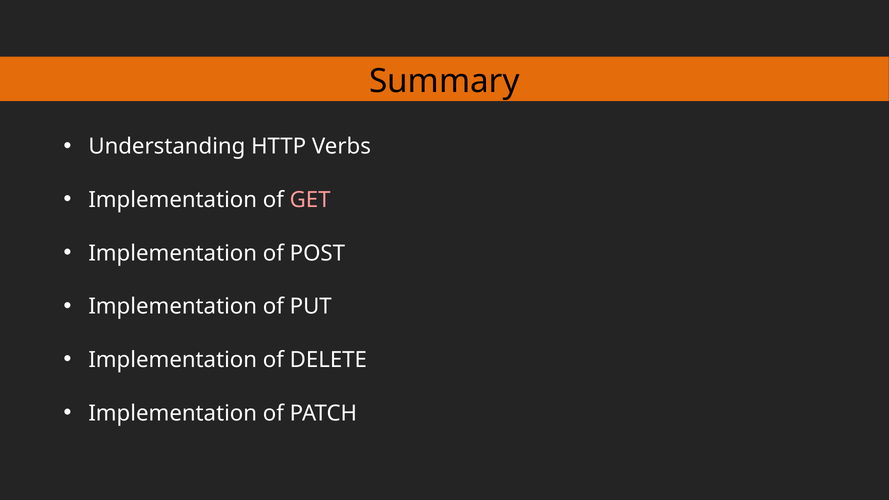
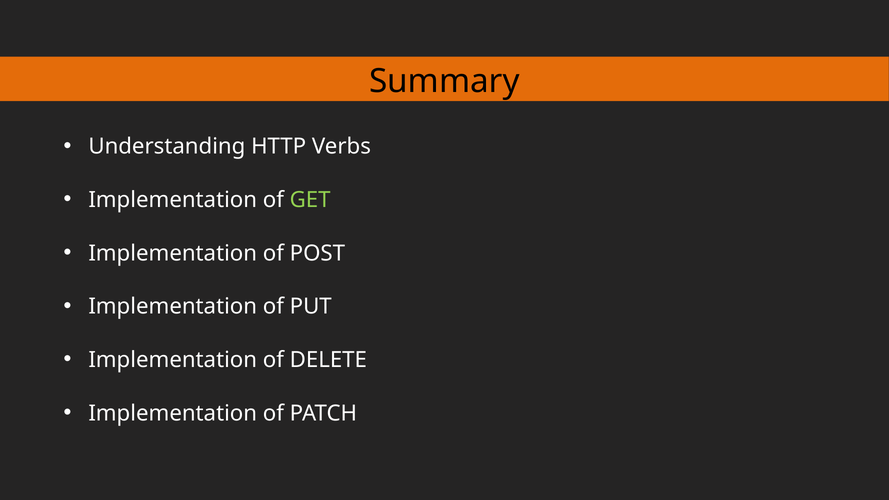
GET colour: pink -> light green (310, 200)
